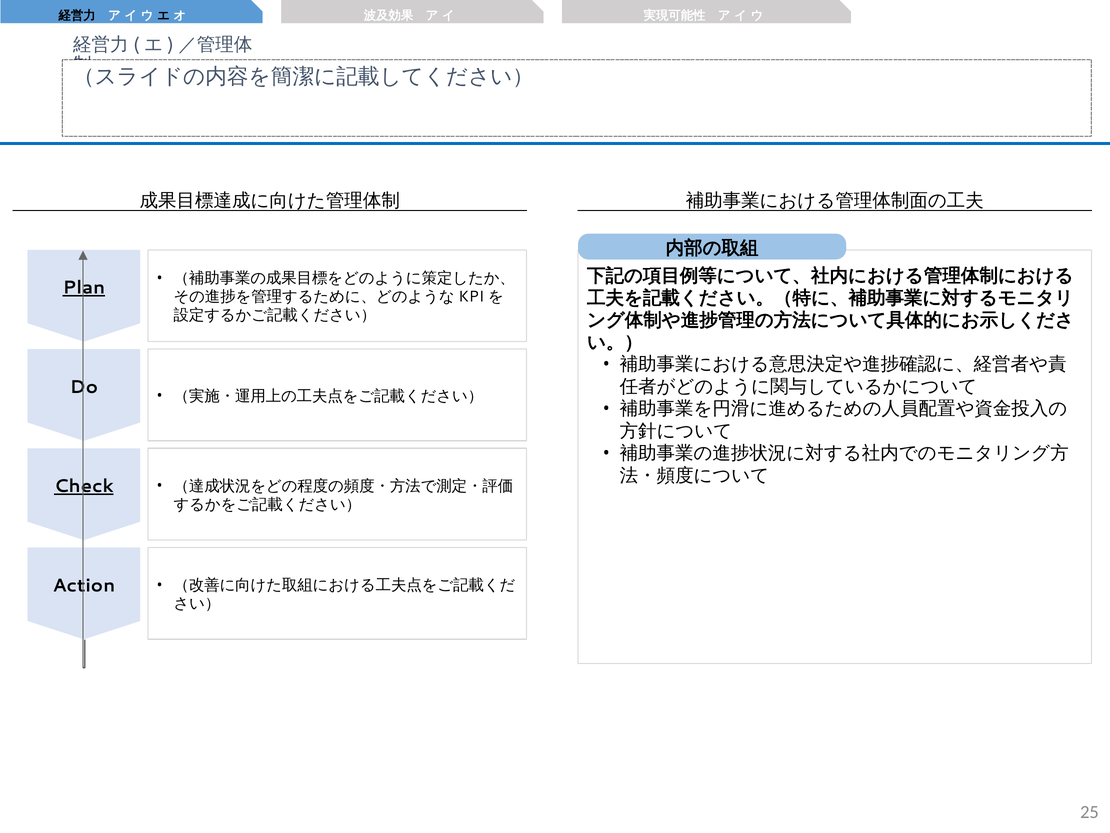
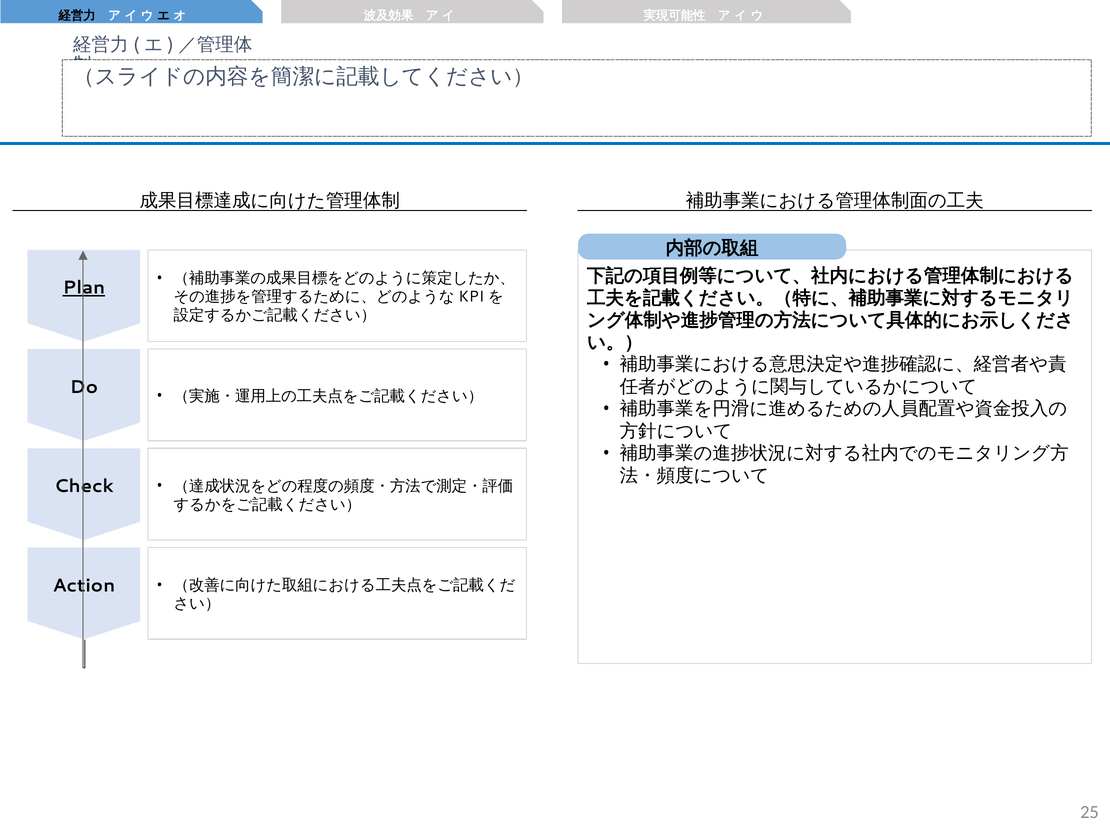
Check underline: present -> none (84, 486)
